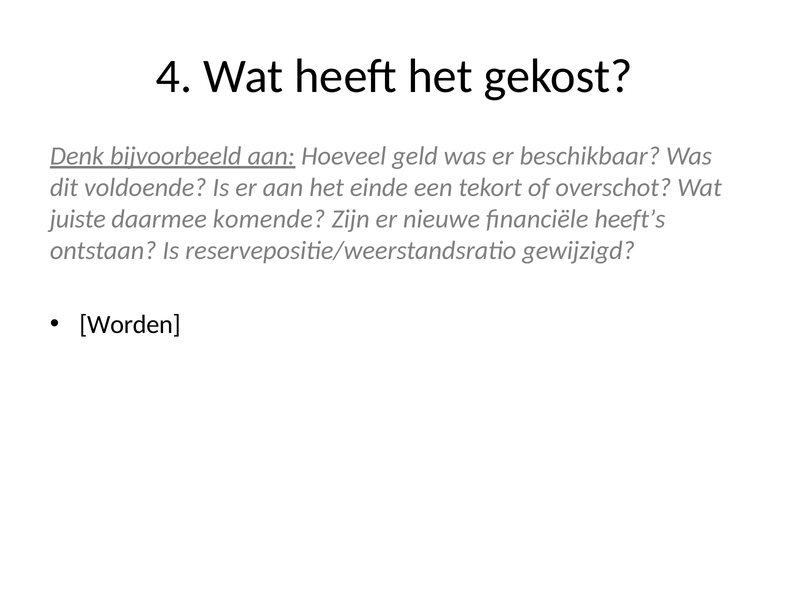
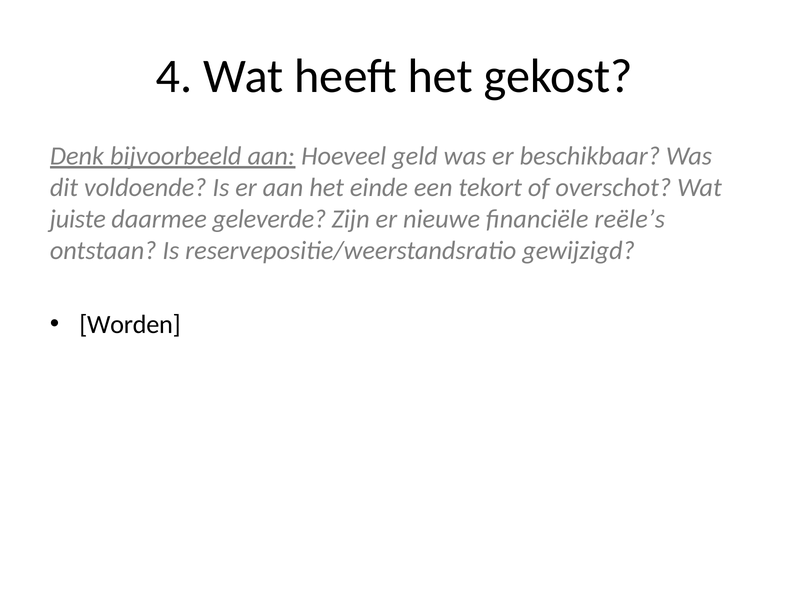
komende: komende -> geleverde (269, 219)
heeft’s: heeft’s -> reële’s (630, 219)
